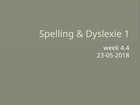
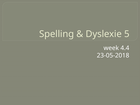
1: 1 -> 5 (127, 34)
